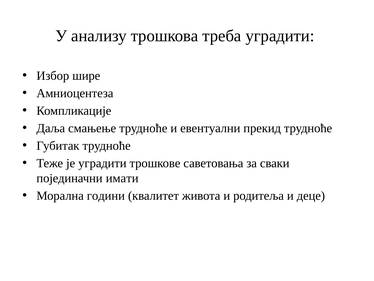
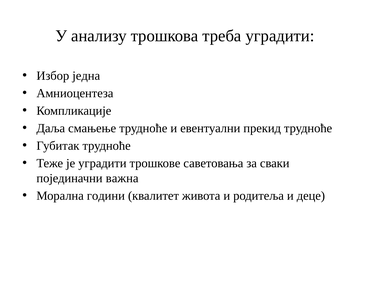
шире: шире -> једна (86, 76)
имати: имати -> важна (122, 178)
